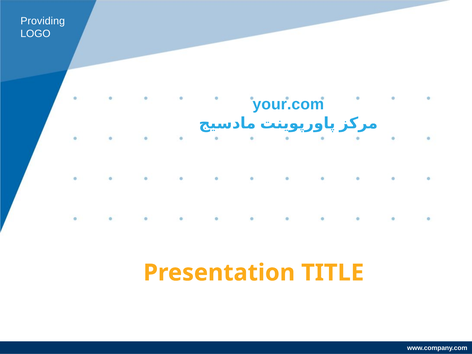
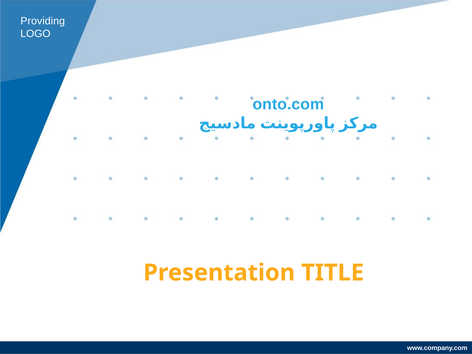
your.com: your.com -> onto.com (288, 104)
